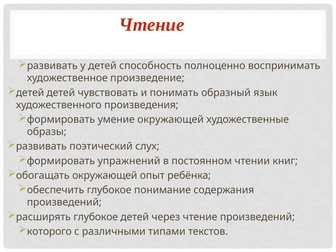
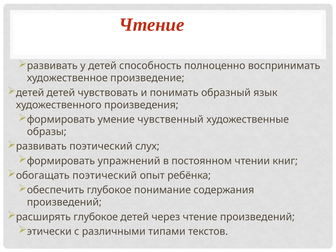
умение окружающей: окружающей -> чувственный (170, 119)
обогащать окружающей: окружающей -> поэтический (105, 175)
которого: которого -> этически (49, 231)
